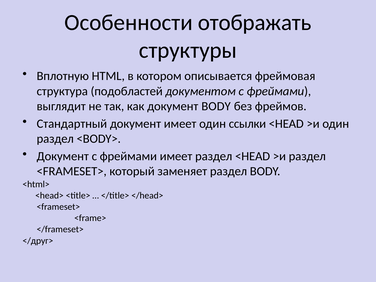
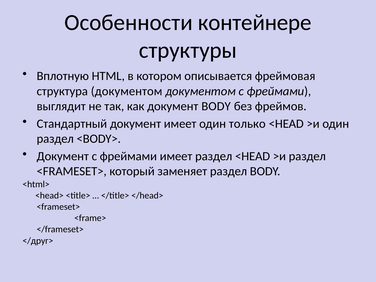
отображать: отображать -> контейнере (255, 23)
структура подобластей: подобластей -> документом (127, 91)
ссылки: ссылки -> только (247, 124)
